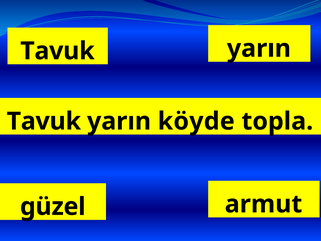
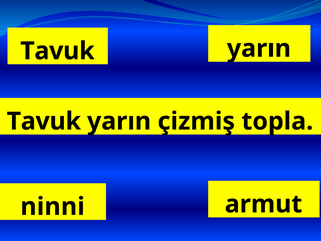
köyde: köyde -> çizmiş (196, 121)
güzel: güzel -> ninni (53, 206)
